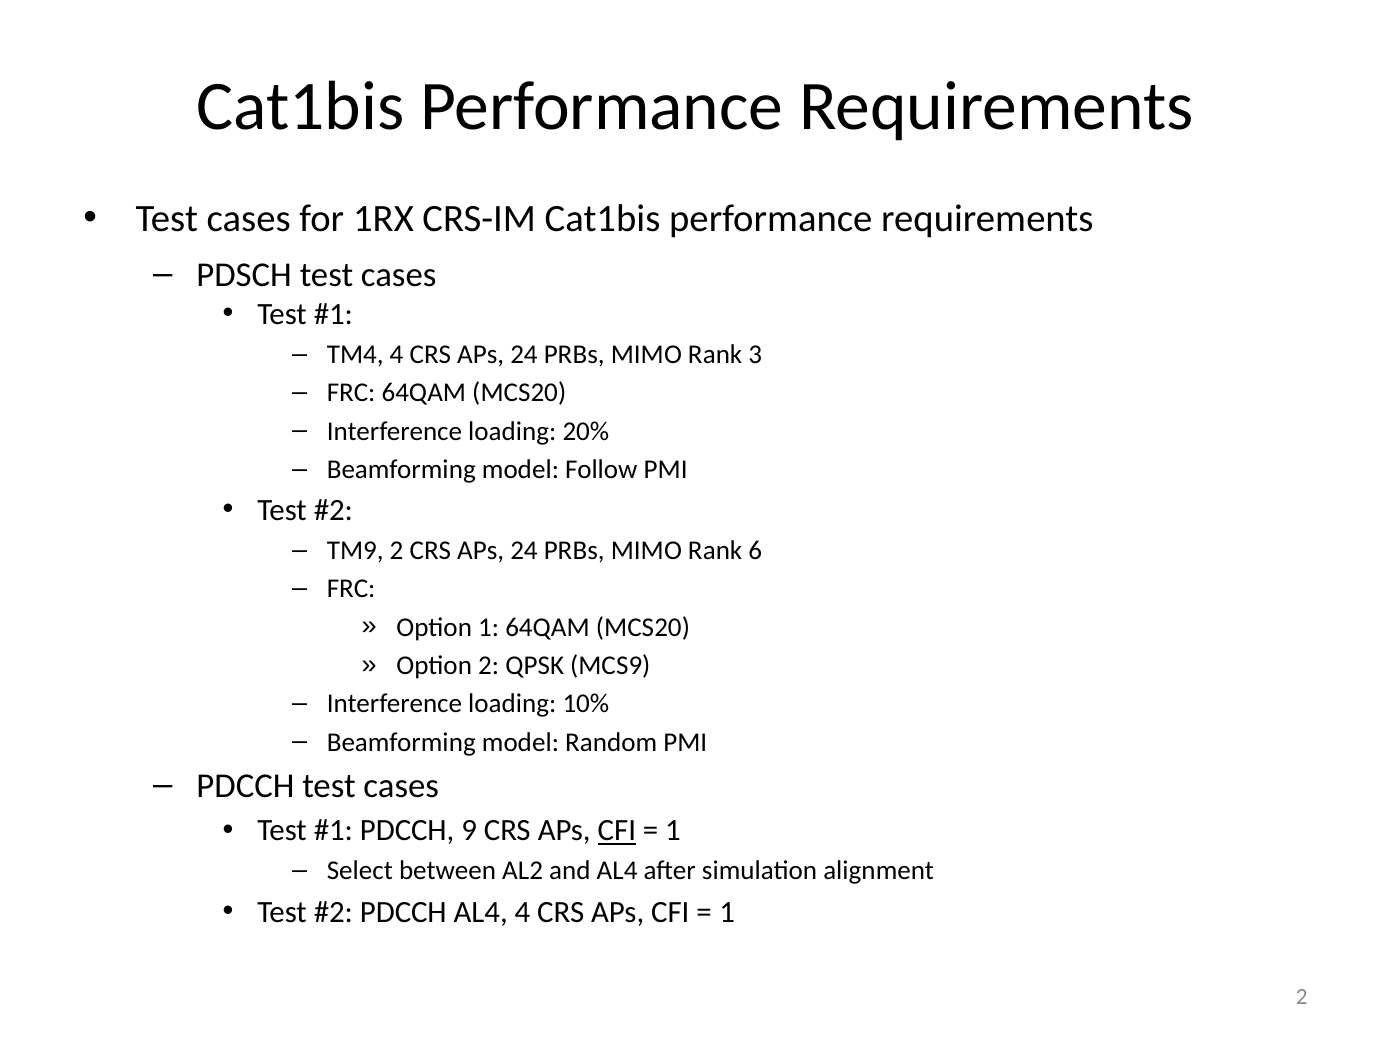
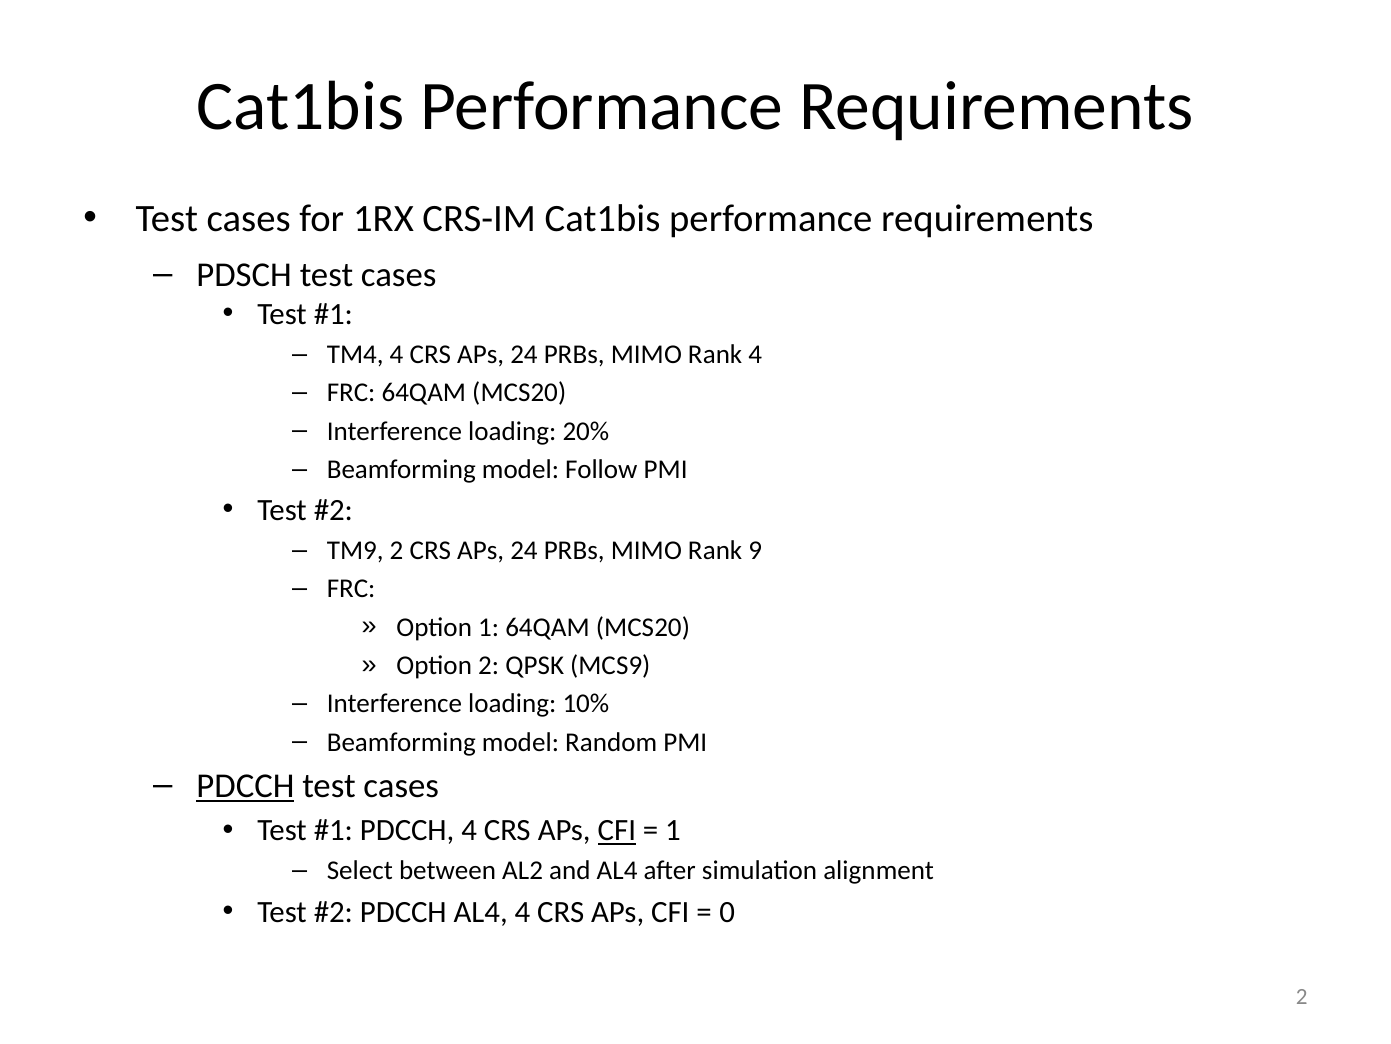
Rank 3: 3 -> 4 (755, 354)
6: 6 -> 9 (755, 550)
PDCCH underline: none -> present (245, 785)
PDCCH 9: 9 -> 4 (469, 830)
1: 1 -> 0 (727, 911)
